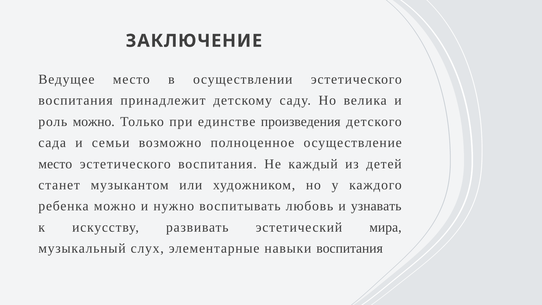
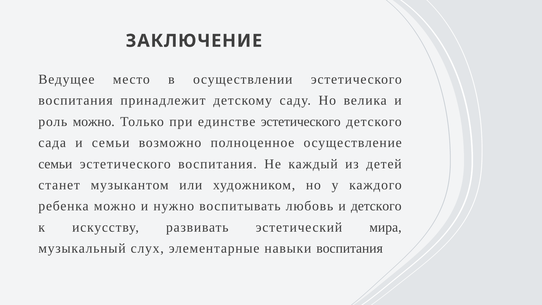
единстве произведения: произведения -> эстетического (301, 122)
место: место -> семьи (55, 164)
и узнавать: узнавать -> детского (376, 206)
